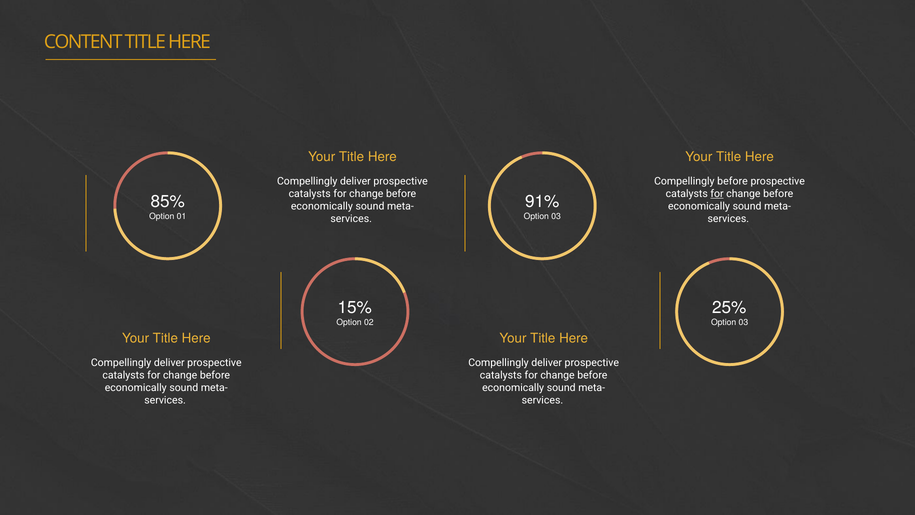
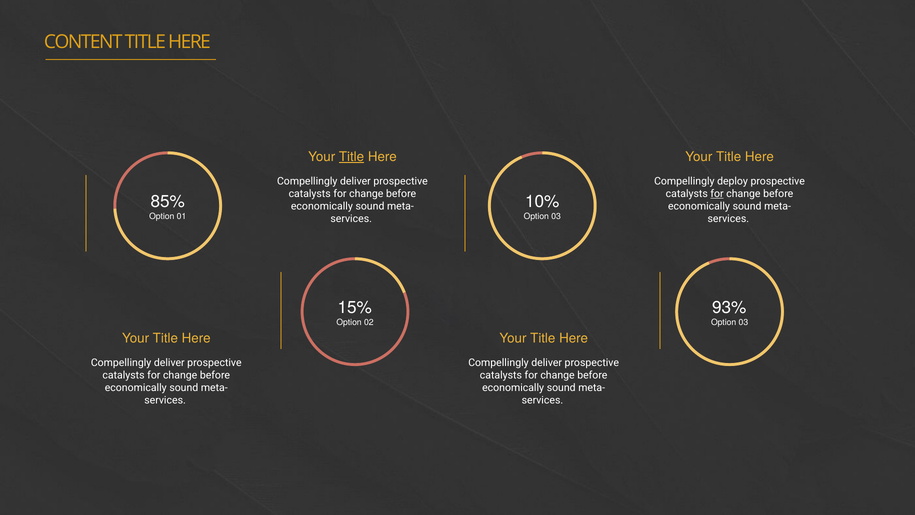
Title underline: none -> present (352, 157)
Compellingly before: before -> deploy (733, 181)
91%: 91% -> 10% (542, 202)
25%: 25% -> 93% (730, 307)
